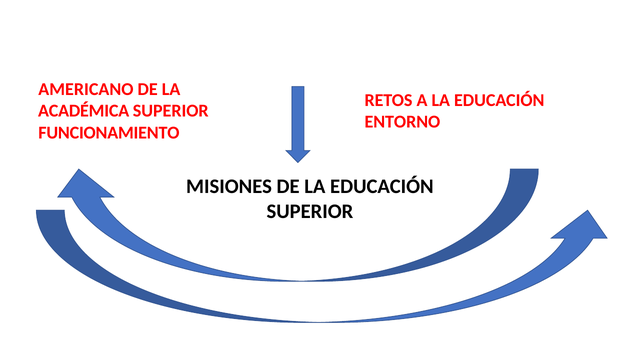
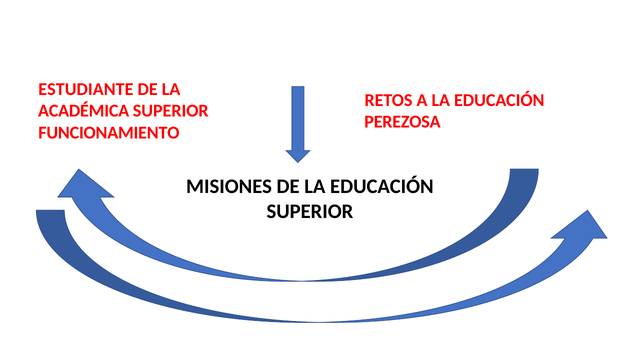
AMERICANO: AMERICANO -> ESTUDIANTE (86, 89)
ENTORNO: ENTORNO -> PEREZOSA (402, 122)
